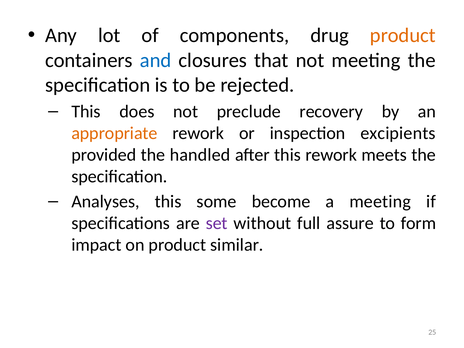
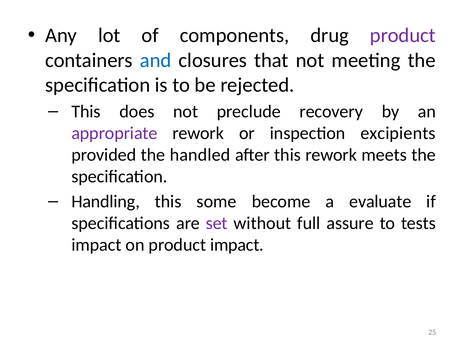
product colour: orange -> purple (403, 35)
appropriate colour: orange -> purple (114, 133)
Analyses: Analyses -> Handling (106, 202)
a meeting: meeting -> evaluate (380, 202)
form: form -> tests (418, 223)
product similar: similar -> impact (237, 245)
